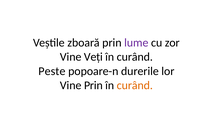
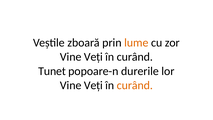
lume colour: purple -> orange (136, 43)
Peste: Peste -> Tunet (52, 71)
Prin: Prin -> Veți (93, 85)
